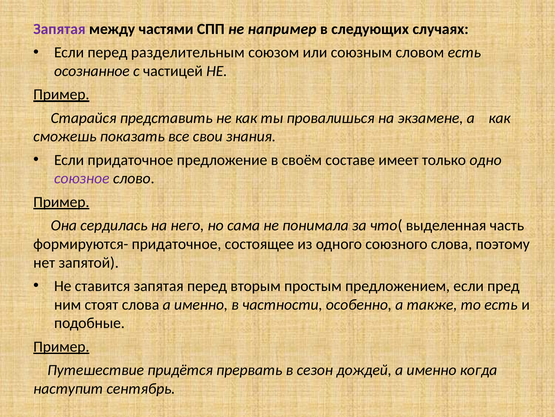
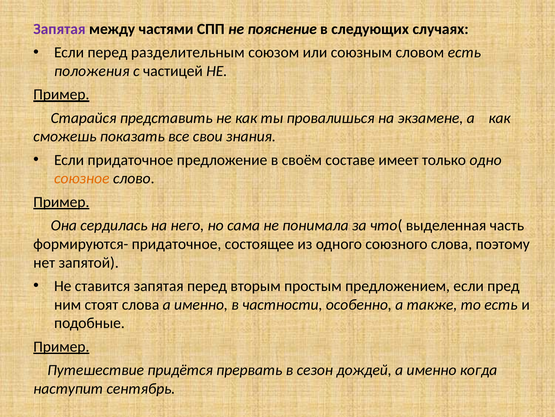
например: например -> пояснение (282, 29)
осознанное: осознанное -> положения (92, 71)
союзное colour: purple -> orange (82, 178)
